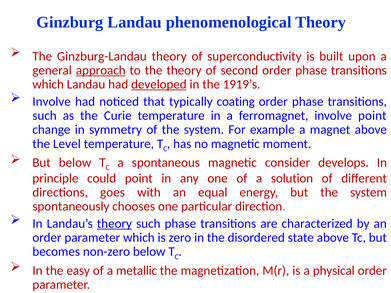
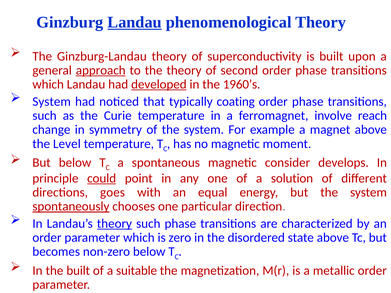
Landau underline: none -> present (135, 22)
1919’s: 1919’s -> 1960’s (242, 84)
Involve: Involve -> System (52, 102)
involve point: point -> reach (372, 116)
could underline: none -> present (102, 178)
spontaneously underline: none -> present (71, 207)
the easy: easy -> built (78, 271)
metallic: metallic -> suitable (137, 271)
physical: physical -> metallic (334, 271)
